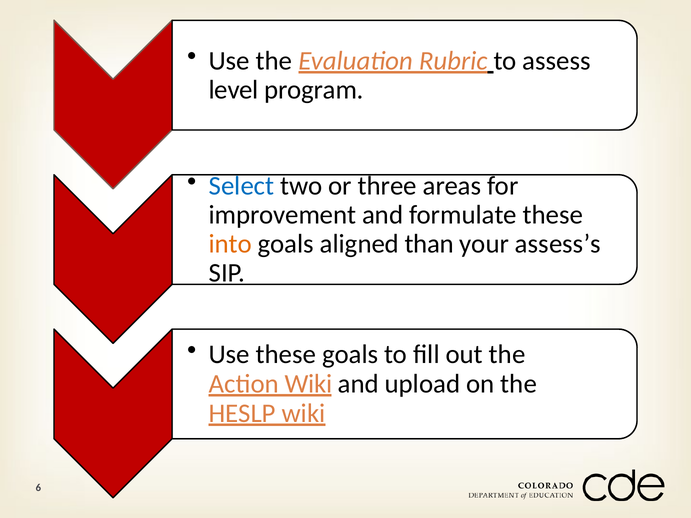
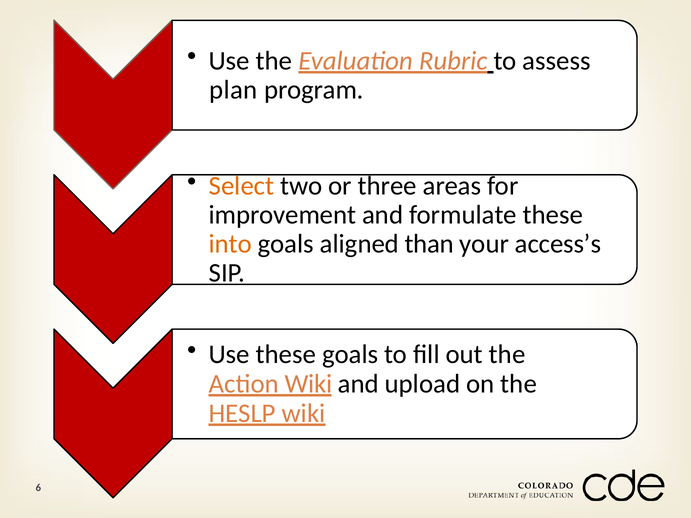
level: level -> plan (233, 90)
Select colour: blue -> orange (241, 186)
assess’s: assess’s -> access’s (558, 244)
